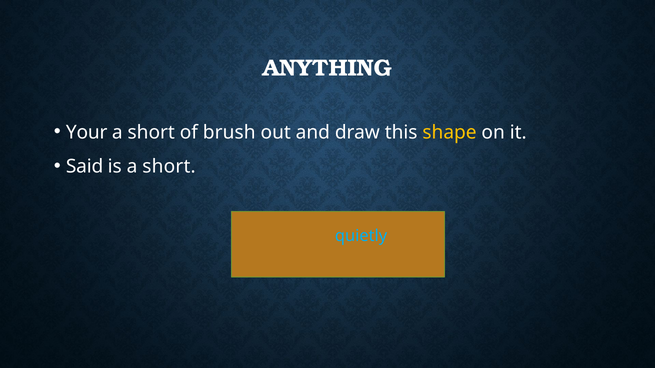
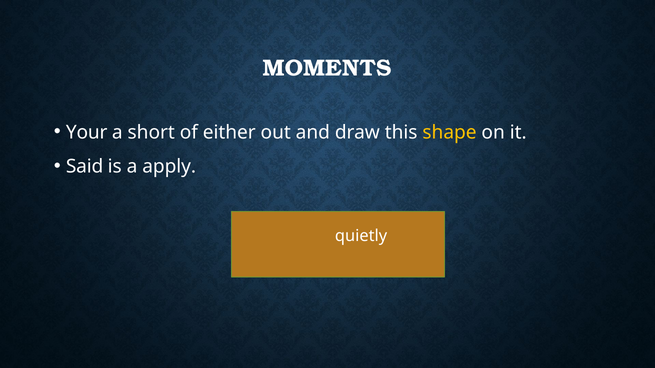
ANYTHING: ANYTHING -> MOMENTS (327, 68)
brush: brush -> either (229, 132)
is a short: short -> apply (169, 167)
quietly colour: light blue -> white (361, 236)
